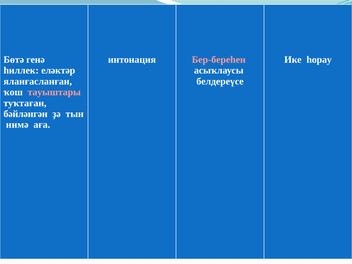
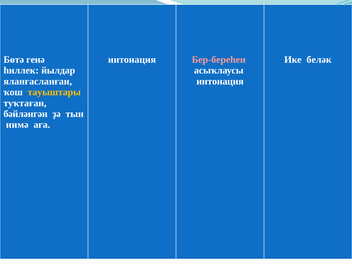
һорау: һорау -> беләк (319, 60)
еләктәр: еләктәр -> йылдар (58, 71)
белдереүсе: белдереүсе -> интонация (220, 81)
тауыштары colour: pink -> yellow (54, 92)
